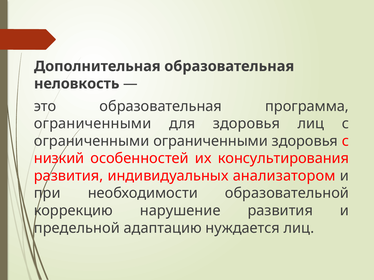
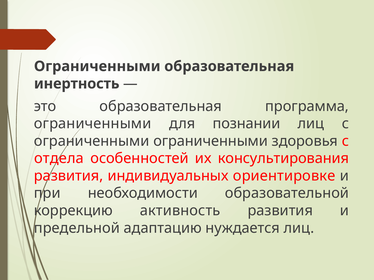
Дополнительная: Дополнительная -> Ограниченными (97, 66)
неловкость: неловкость -> инертность (77, 84)
для здоровья: здоровья -> познании (247, 124)
низкий: низкий -> отдела (59, 159)
анализатором: анализатором -> ориентировке (284, 176)
нарушение: нарушение -> активность (180, 211)
